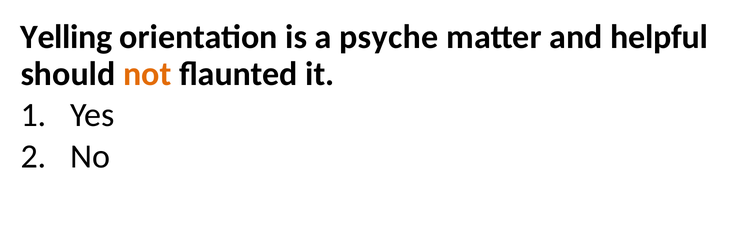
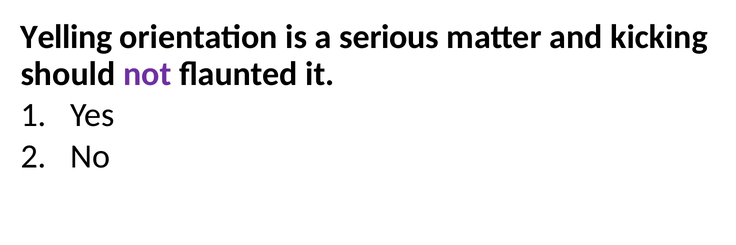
psyche: psyche -> serious (389, 37)
helpful: helpful -> kicking (659, 37)
not colour: orange -> purple (147, 74)
